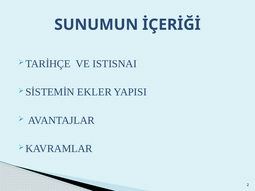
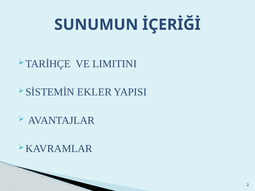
ISTISNAI: ISTISNAI -> LIMITINI (115, 64)
